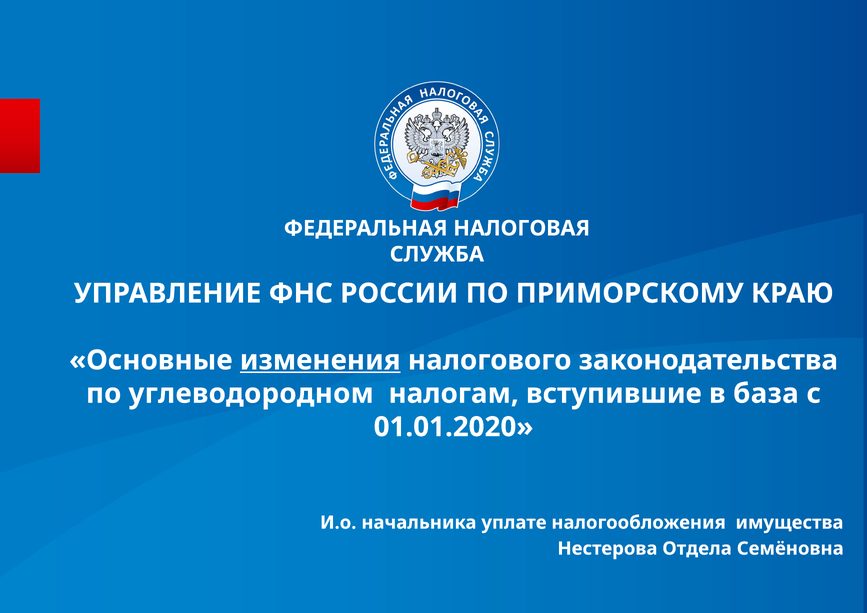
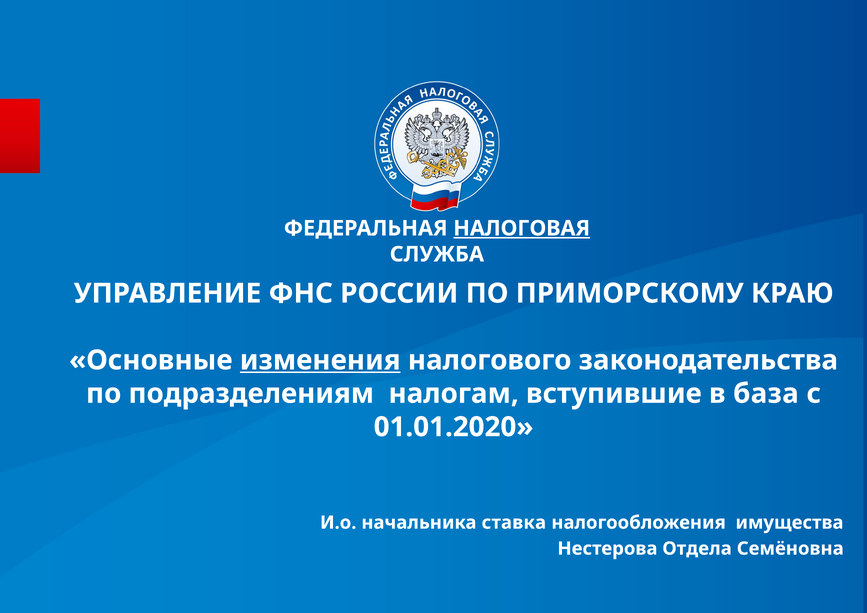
НАЛОГОВАЯ underline: none -> present (522, 228)
углеводородном: углеводородном -> подразделениям (251, 394)
уплате: уплате -> ставка (514, 523)
